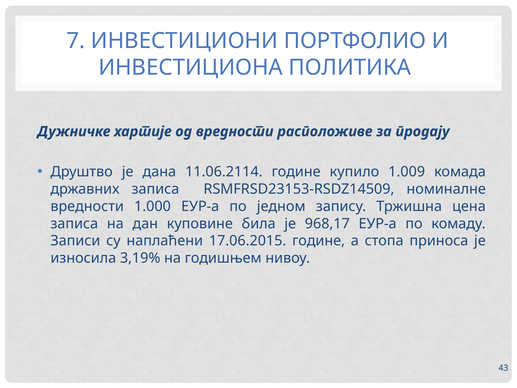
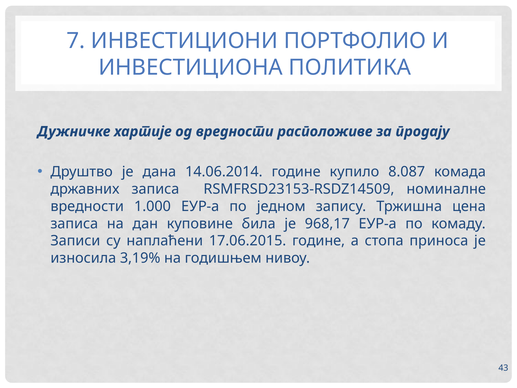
11.06.2114: 11.06.2114 -> 14.06.2014 (224, 172)
1.009: 1.009 -> 8.087 (407, 172)
